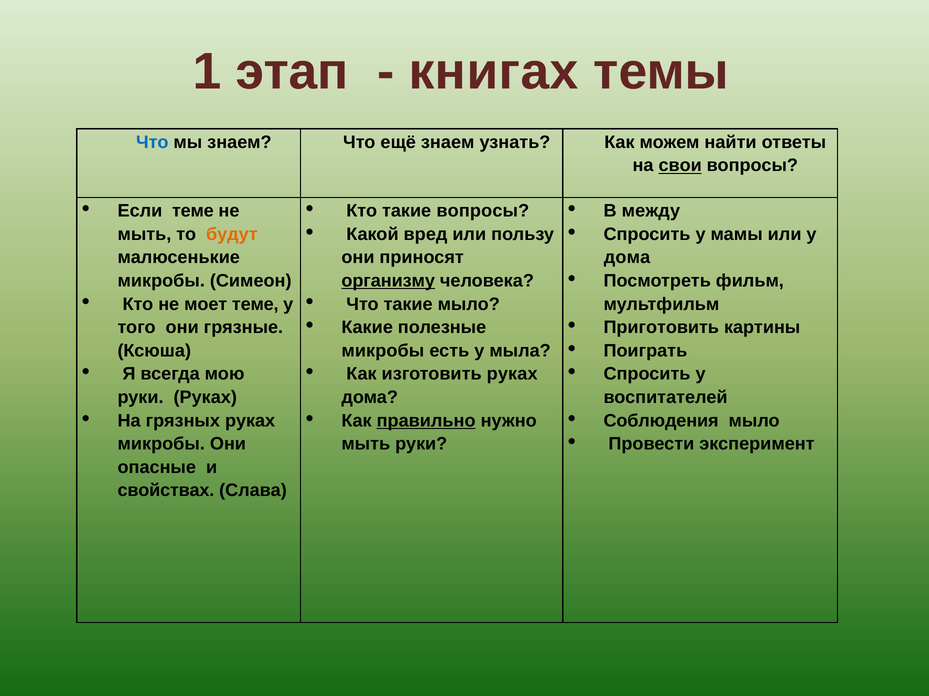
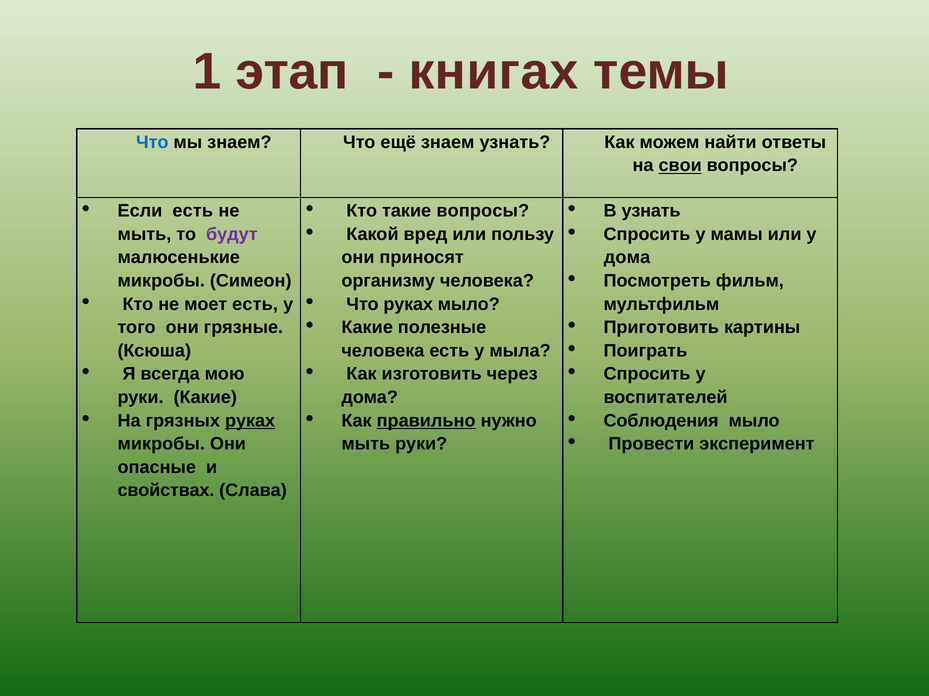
Если теме: теме -> есть (193, 211)
В между: между -> узнать (651, 211)
будут colour: orange -> purple (232, 234)
организму underline: present -> none (388, 281)
моет теме: теме -> есть (255, 304)
Что такие: такие -> руках (408, 304)
микробы: микробы -> человека (383, 351)
изготовить руках: руках -> через (512, 374)
руки Руках: Руках -> Какие (205, 398)
руках underline: none -> present (250, 421)
